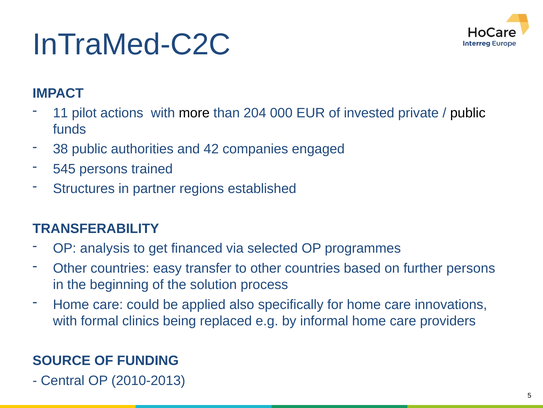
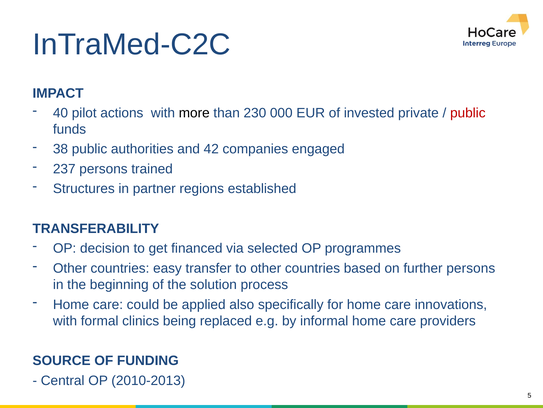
11: 11 -> 40 (60, 113)
204: 204 -> 230 (255, 113)
public colour: black -> red (468, 113)
545: 545 -> 237 (64, 169)
analysis: analysis -> decision (105, 248)
